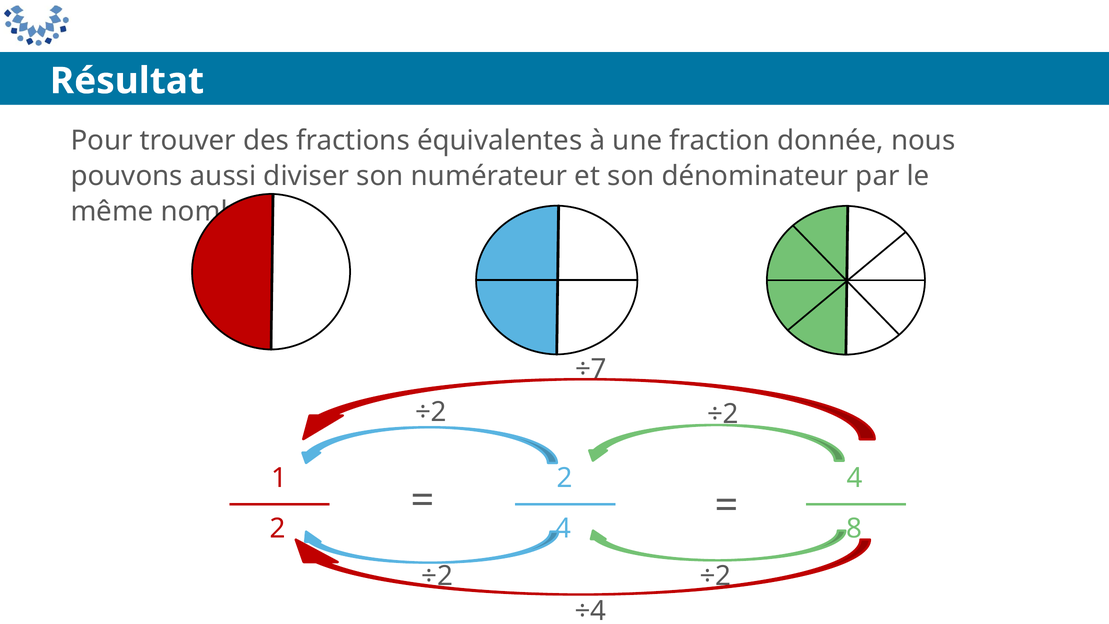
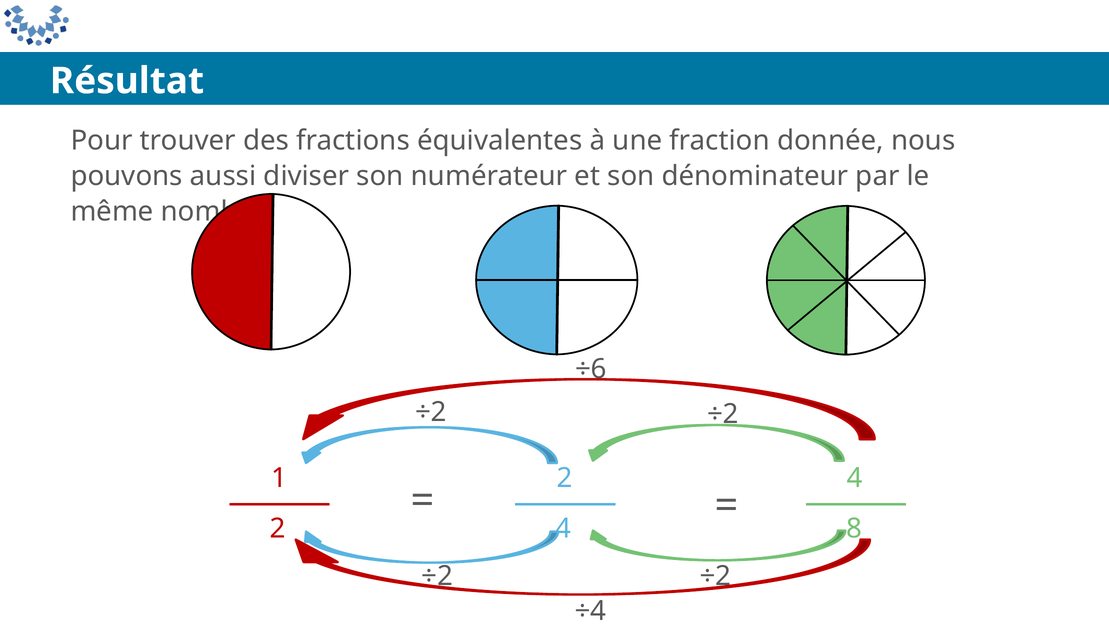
÷7: ÷7 -> ÷6 (591, 369)
